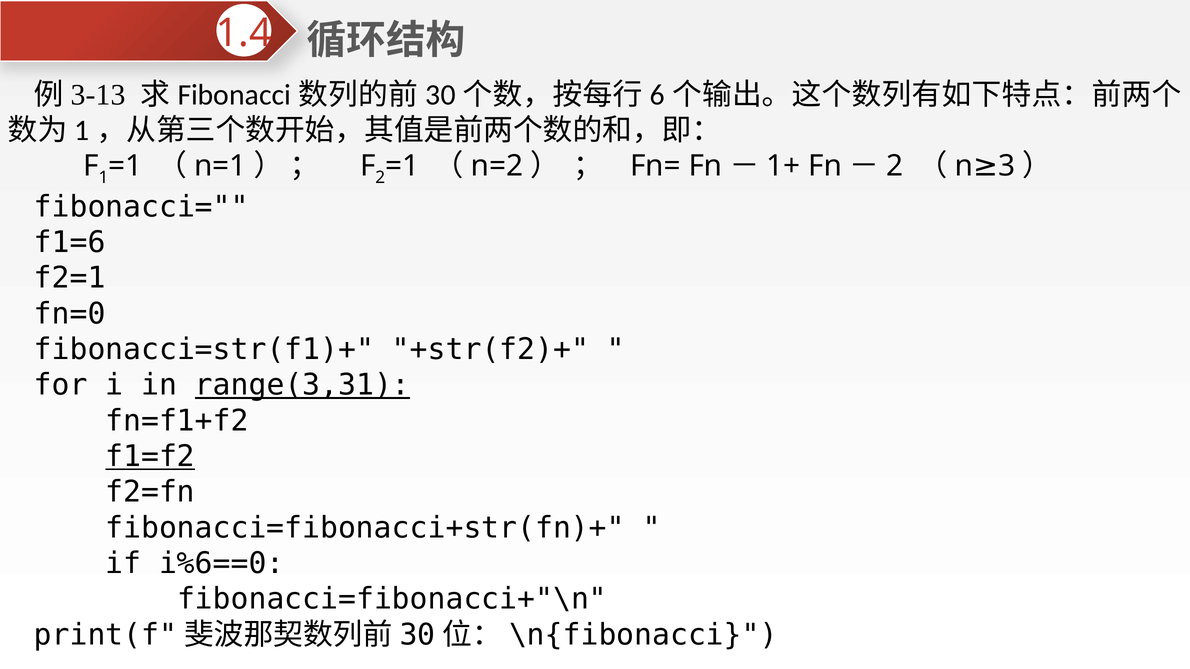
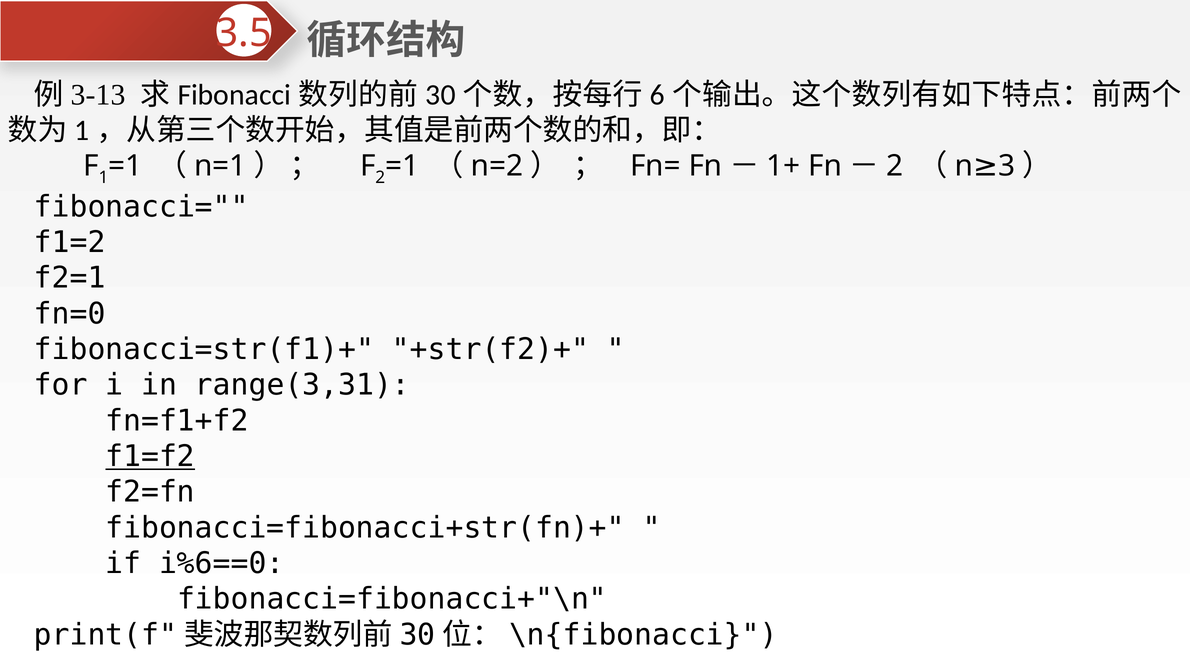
1.4: 1.4 -> 3.5 (244, 33)
f1=6: f1=6 -> f1=2 (70, 243)
range(3,31 underline: present -> none (302, 385)
